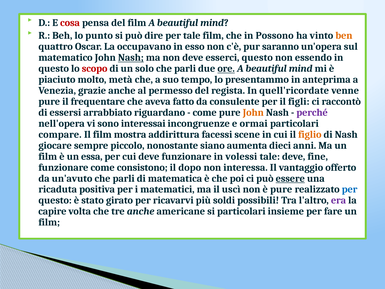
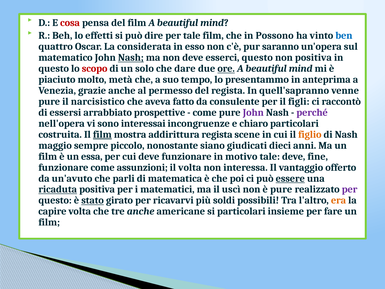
punto: punto -> effetti (99, 36)
ben colour: orange -> blue (344, 36)
occupavano: occupavano -> considerata (144, 47)
non essendo: essendo -> positiva (313, 58)
parli: parli -> dare (185, 69)
quell'ricordate: quell'ricordate -> quell'sapranno (294, 90)
frequentare: frequentare -> narcisistico (98, 101)
riguardano: riguardano -> prospettive (160, 112)
John colour: orange -> purple (253, 112)
ormai: ormai -> chiaro (254, 123)
compare: compare -> costruita (60, 134)
film underline: none -> present (102, 134)
addirittura facessi: facessi -> regista (217, 134)
giocare: giocare -> maggio (55, 145)
aumenta: aumenta -> giudicati (247, 145)
volessi: volessi -> motivo (241, 156)
consistono: consistono -> assunzioni (142, 167)
il dopo: dopo -> volta (190, 167)
ricaduta underline: none -> present (58, 189)
per colour: blue -> purple (350, 189)
stato underline: none -> present (93, 200)
era colour: purple -> orange (339, 200)
